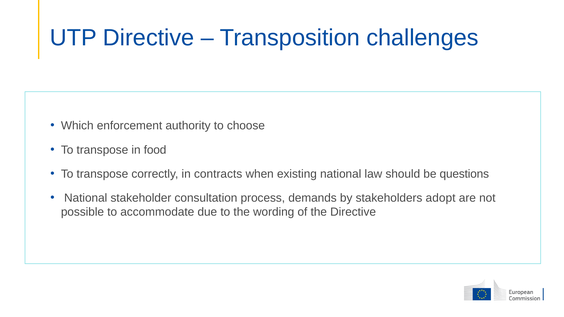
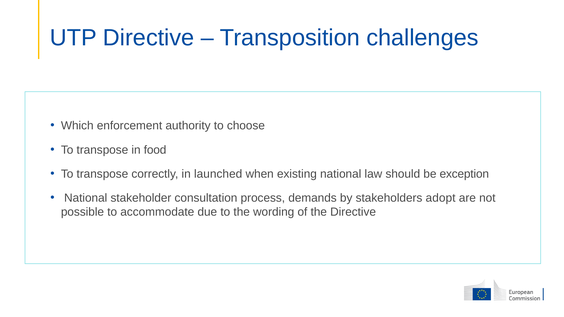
contracts: contracts -> launched (218, 174)
questions: questions -> exception (464, 174)
